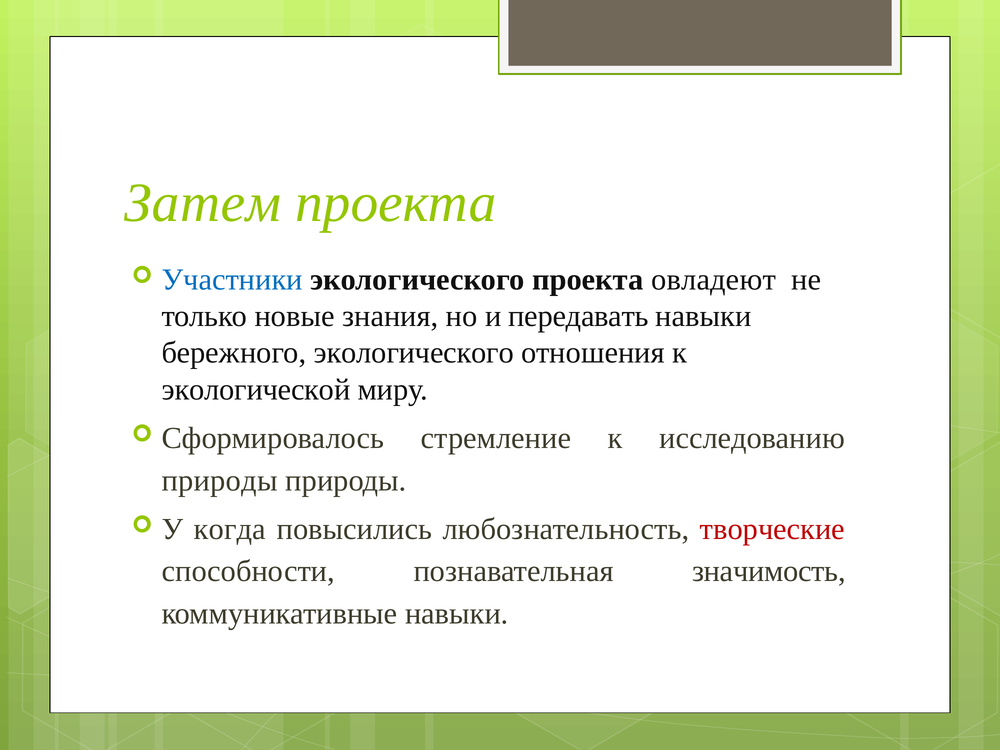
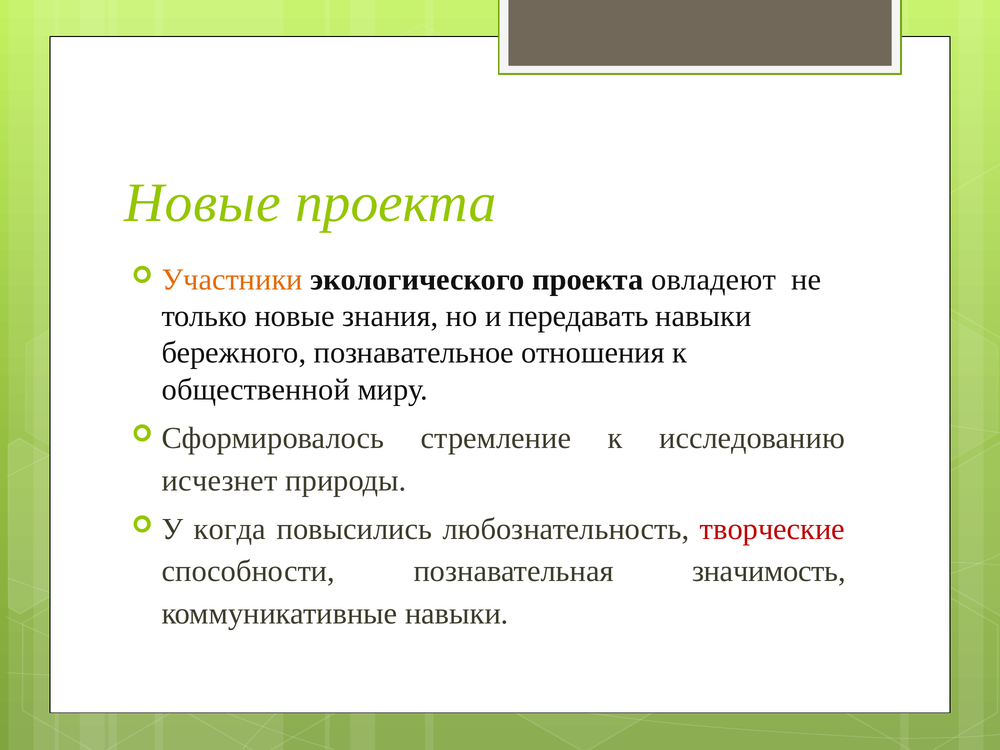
Затем: Затем -> Новые (202, 203)
Участники colour: blue -> orange (232, 280)
бережного экологического: экологического -> познавательное (414, 353)
экологической: экологической -> общественной (256, 390)
природы: природы -> исчезнет (220, 480)
